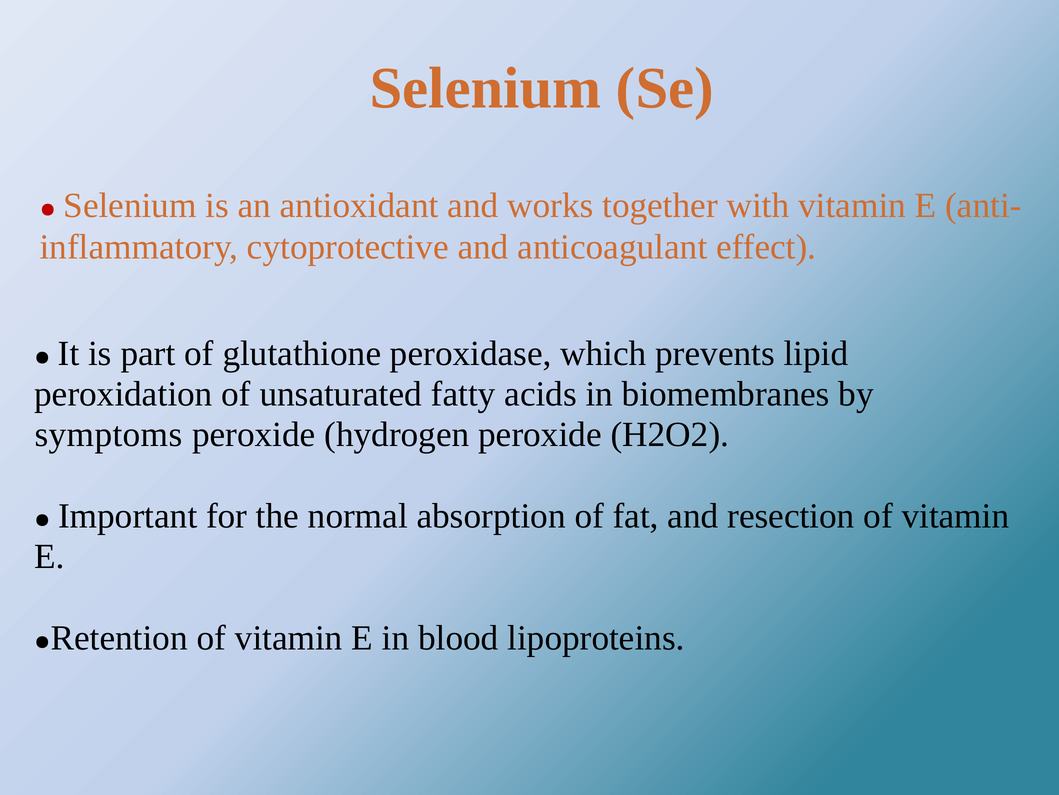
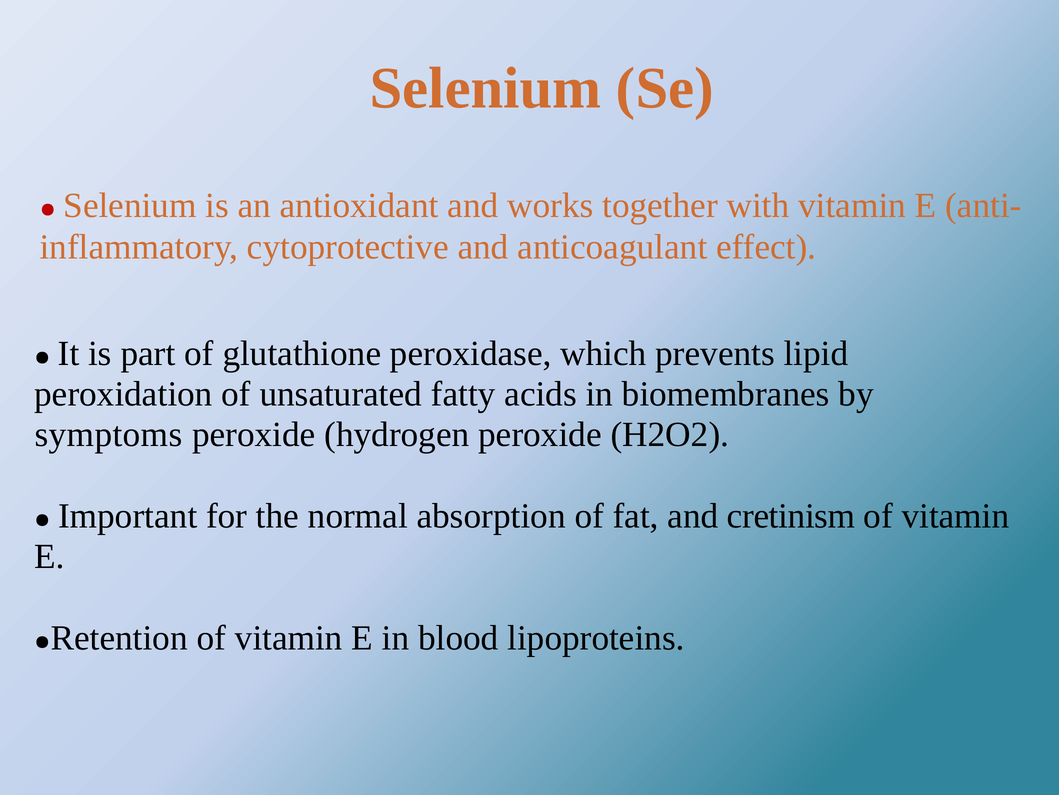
resection: resection -> cretinism (791, 516)
